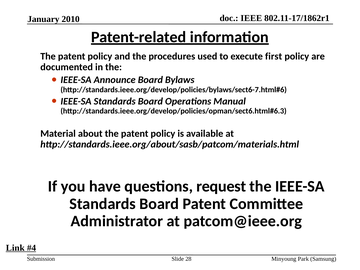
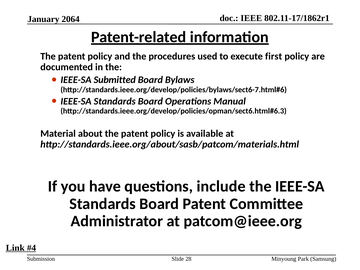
2010: 2010 -> 2064 (71, 19)
Announce: Announce -> Submitted (115, 80)
request: request -> include (221, 186)
